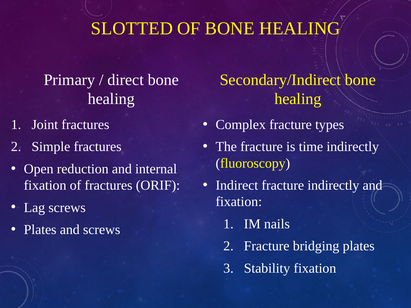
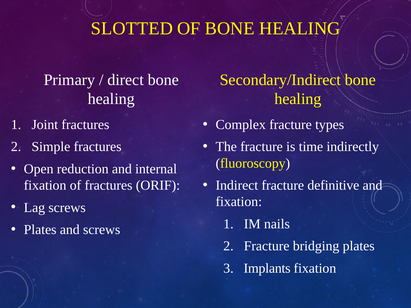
fracture indirectly: indirectly -> definitive (333, 186)
Stability: Stability -> Implants (267, 268)
